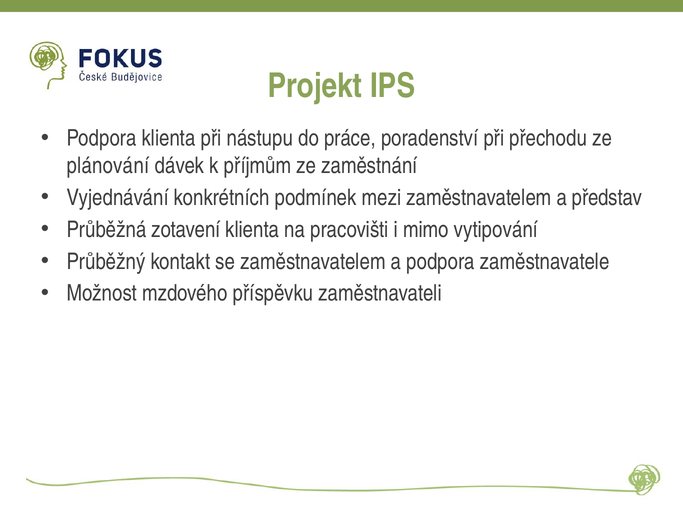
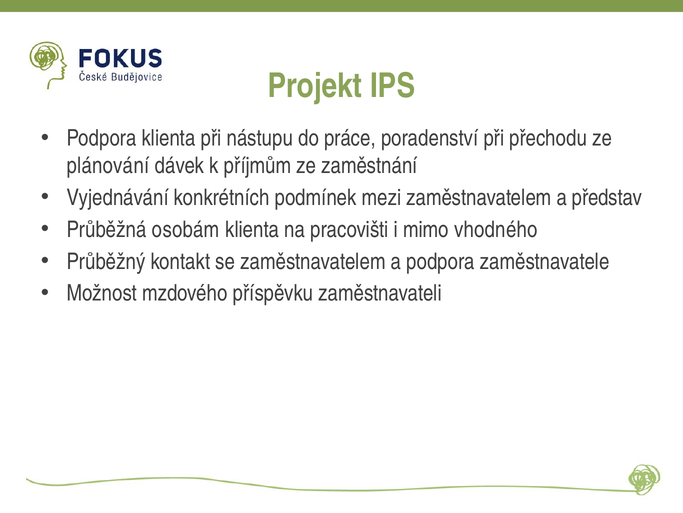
zotavení: zotavení -> osobám (186, 229)
vytipování: vytipování -> vhodného (496, 229)
